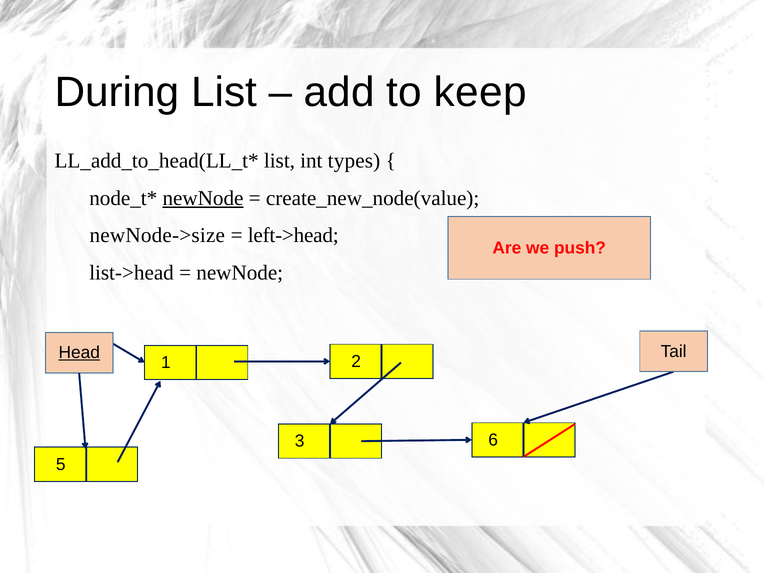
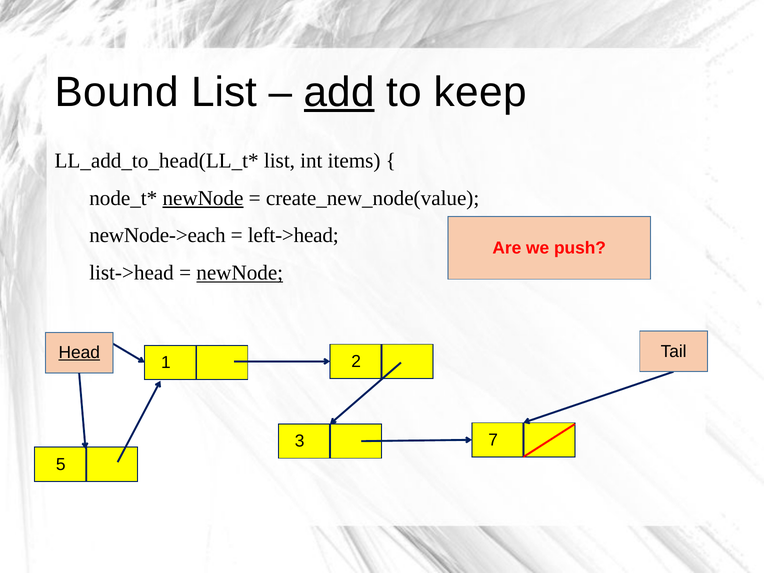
During: During -> Bound (117, 92)
add underline: none -> present (339, 92)
types: types -> items (354, 161)
newNode->size: newNode->size -> newNode->each (157, 235)
newNode underline: none -> present (240, 273)
6: 6 -> 7 (493, 440)
